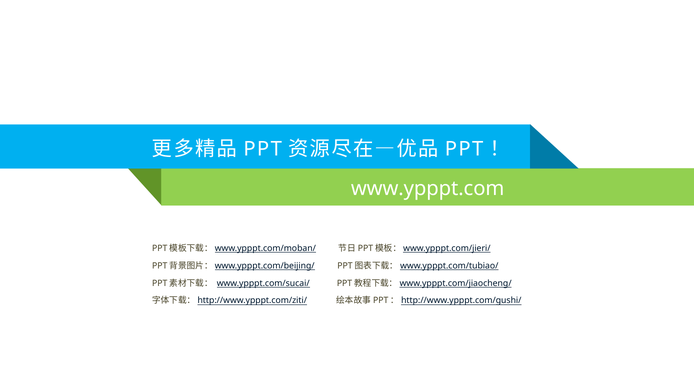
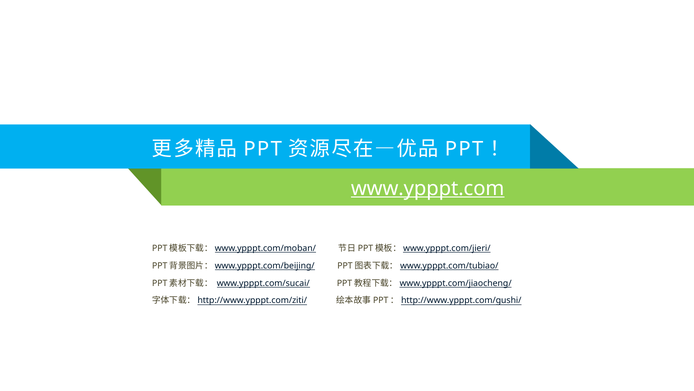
www.ypppt.com underline: none -> present (428, 188)
